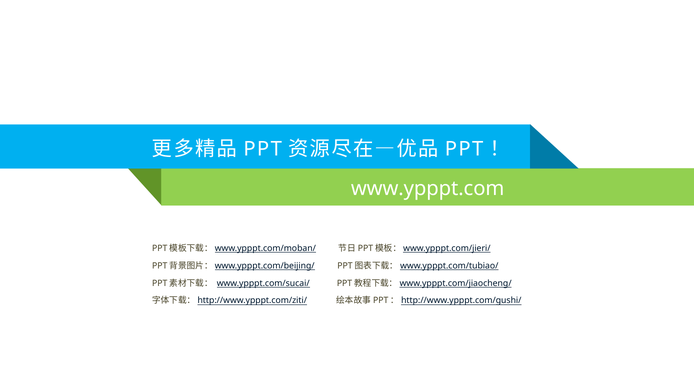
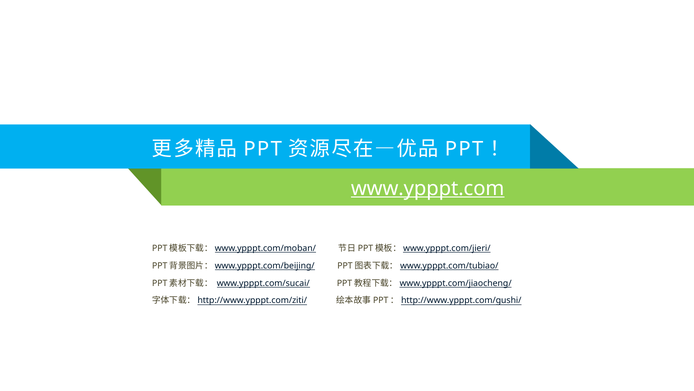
www.ypppt.com underline: none -> present (428, 188)
